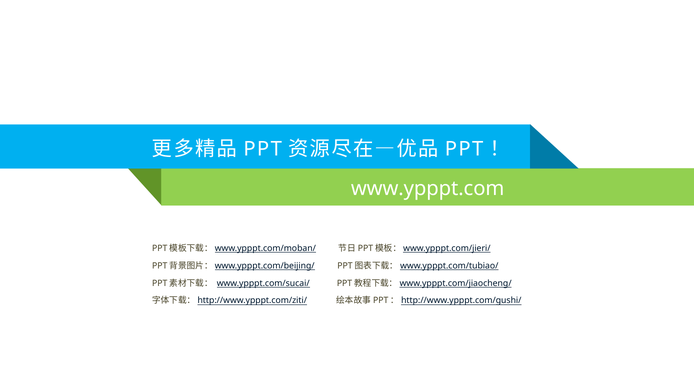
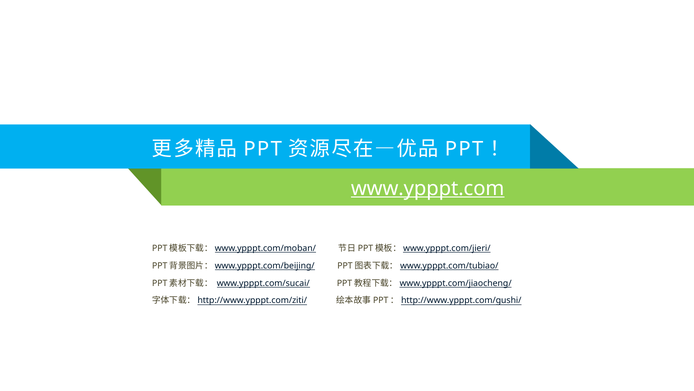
www.ypppt.com underline: none -> present (428, 188)
